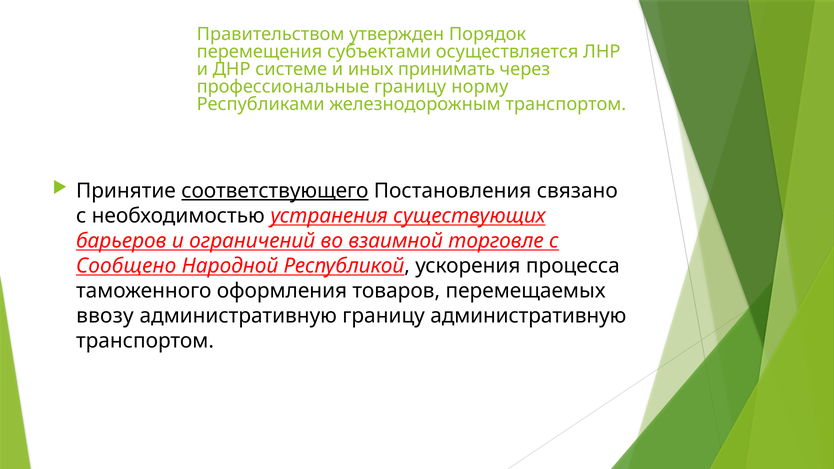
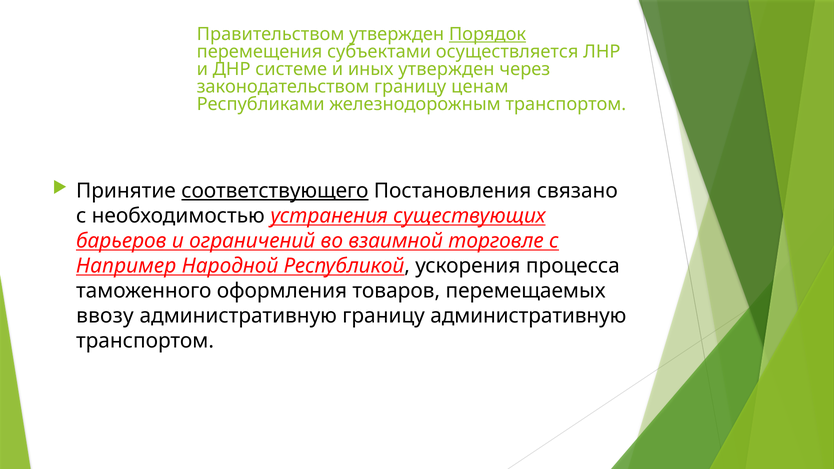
Порядок underline: none -> present (488, 34)
иных принимать: принимать -> утвержден (446, 69)
профессиональные: профессиональные -> законодательством (283, 87)
норму: норму -> ценам (480, 87)
Сообщено: Сообщено -> Например (126, 266)
